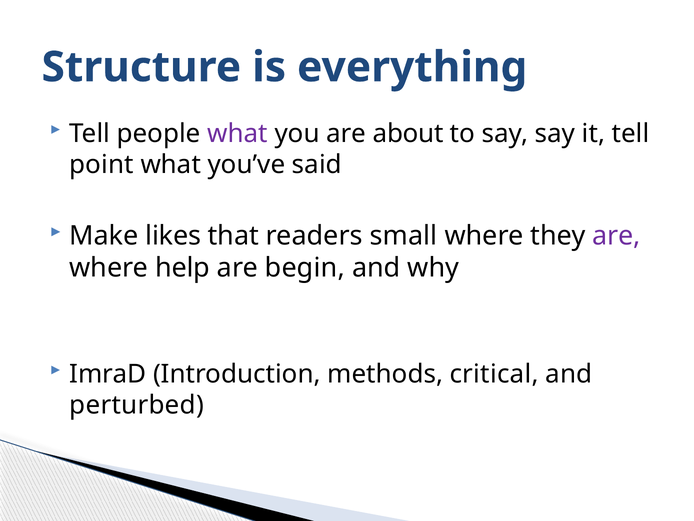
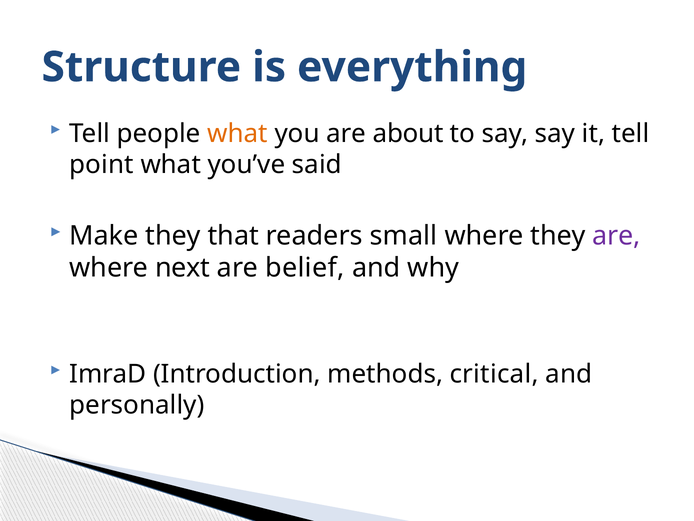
what colour: purple -> orange (238, 133)
Make likes: likes -> they (173, 235)
help: help -> next (183, 268)
begin: begin -> belief (305, 268)
perturbed: perturbed -> personally (137, 405)
